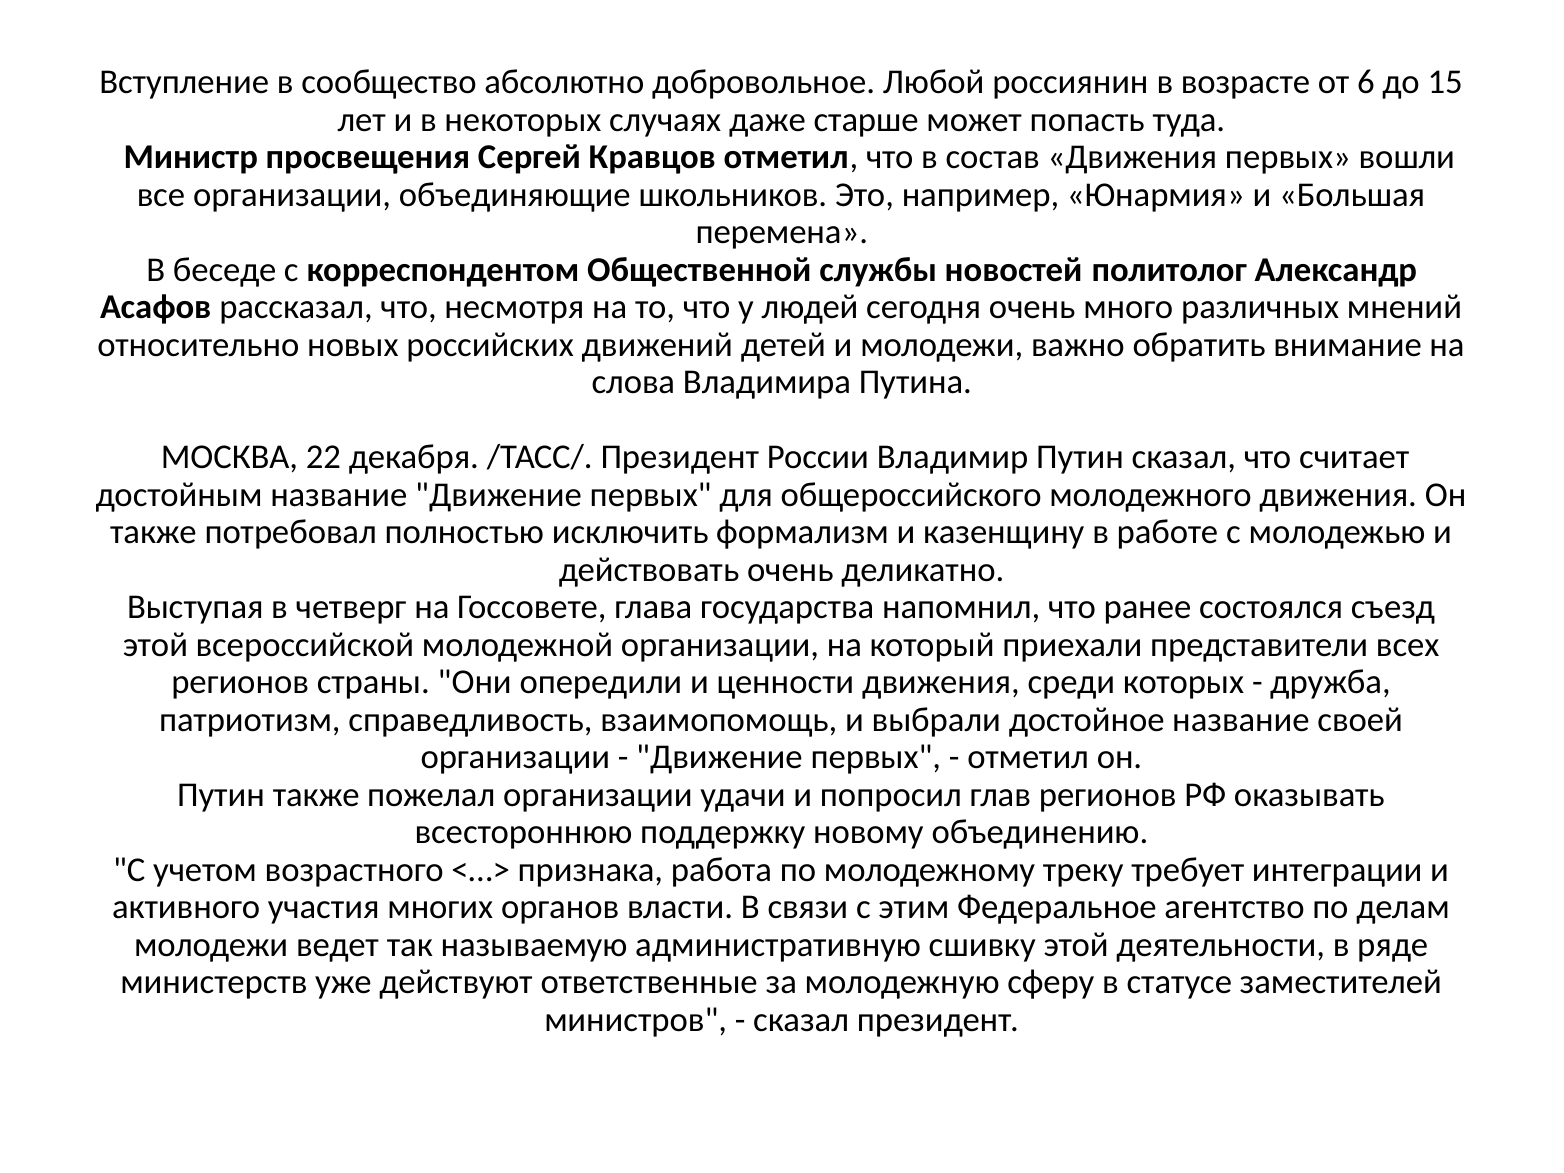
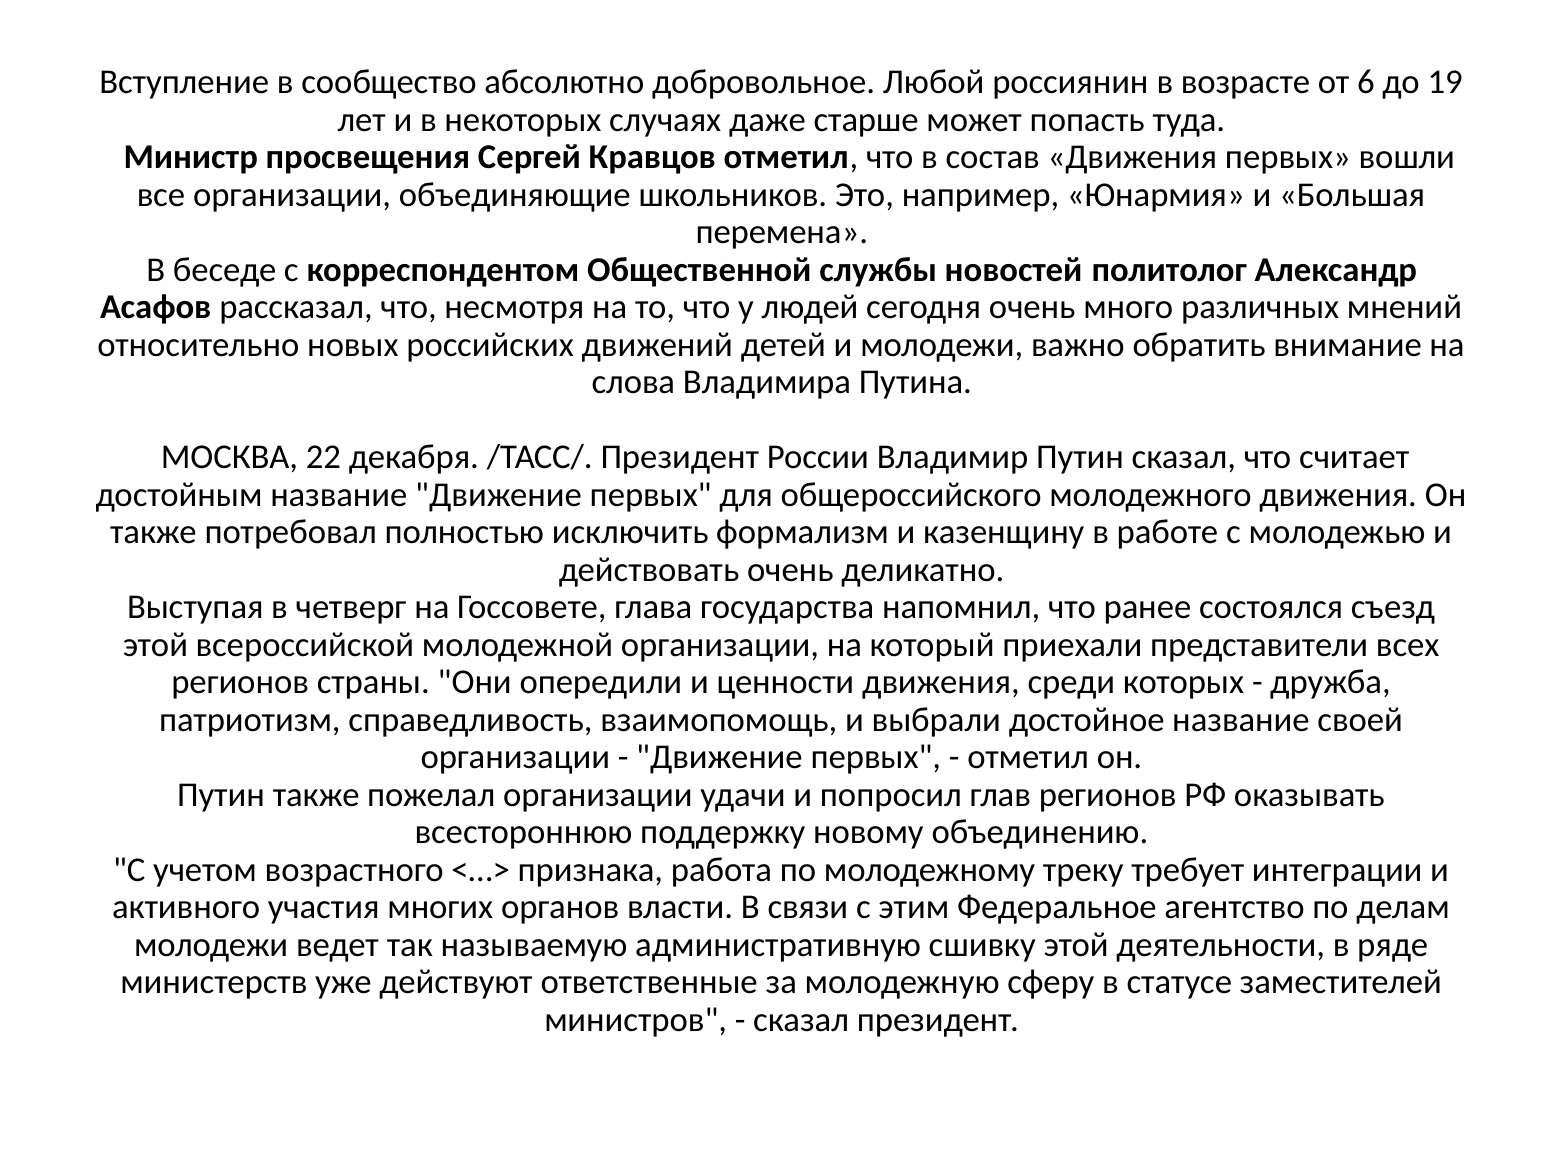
15: 15 -> 19 (1445, 82)
